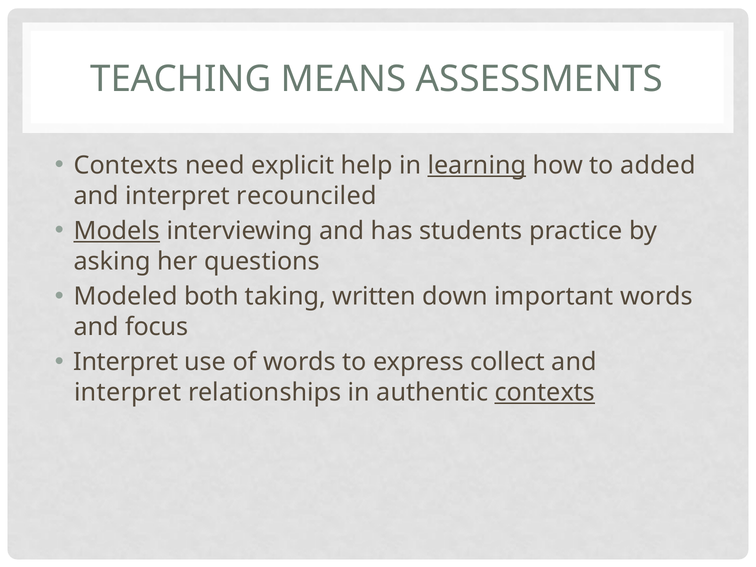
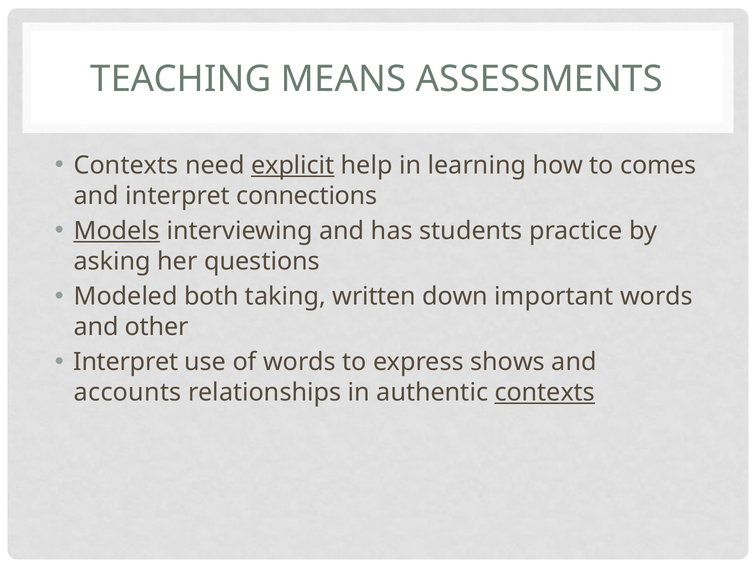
explicit underline: none -> present (293, 166)
learning underline: present -> none (477, 166)
added: added -> comes (658, 166)
recounciled: recounciled -> connections (307, 196)
focus: focus -> other (157, 327)
collect: collect -> shows (508, 362)
interpret: interpret -> accounts (128, 392)
